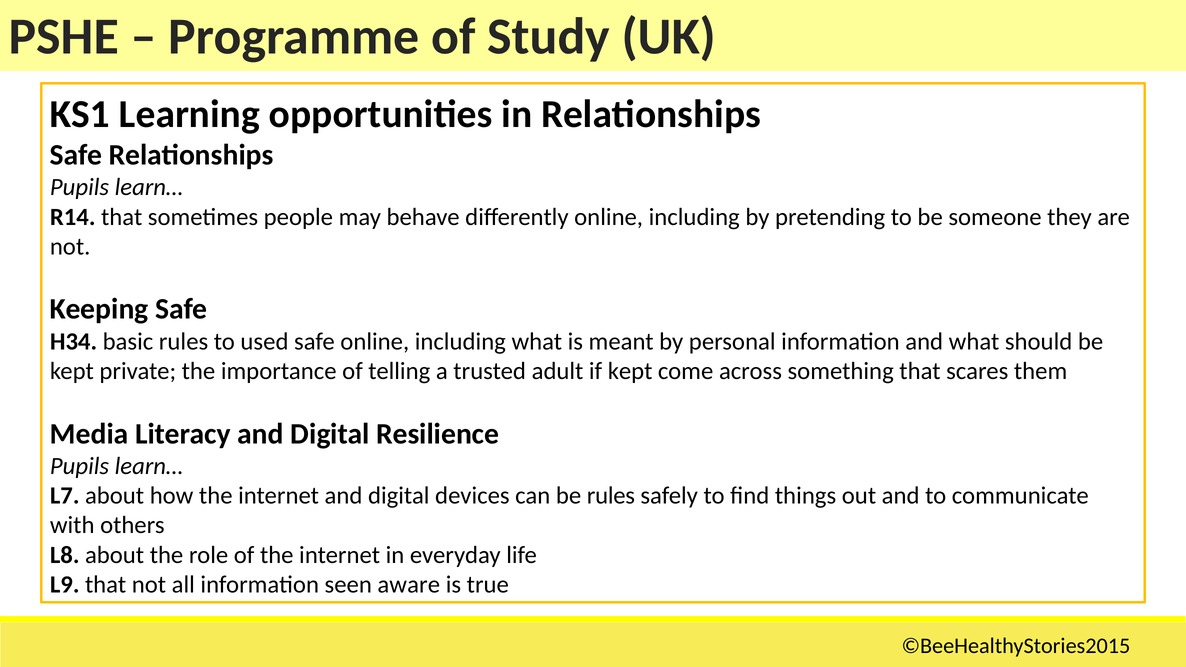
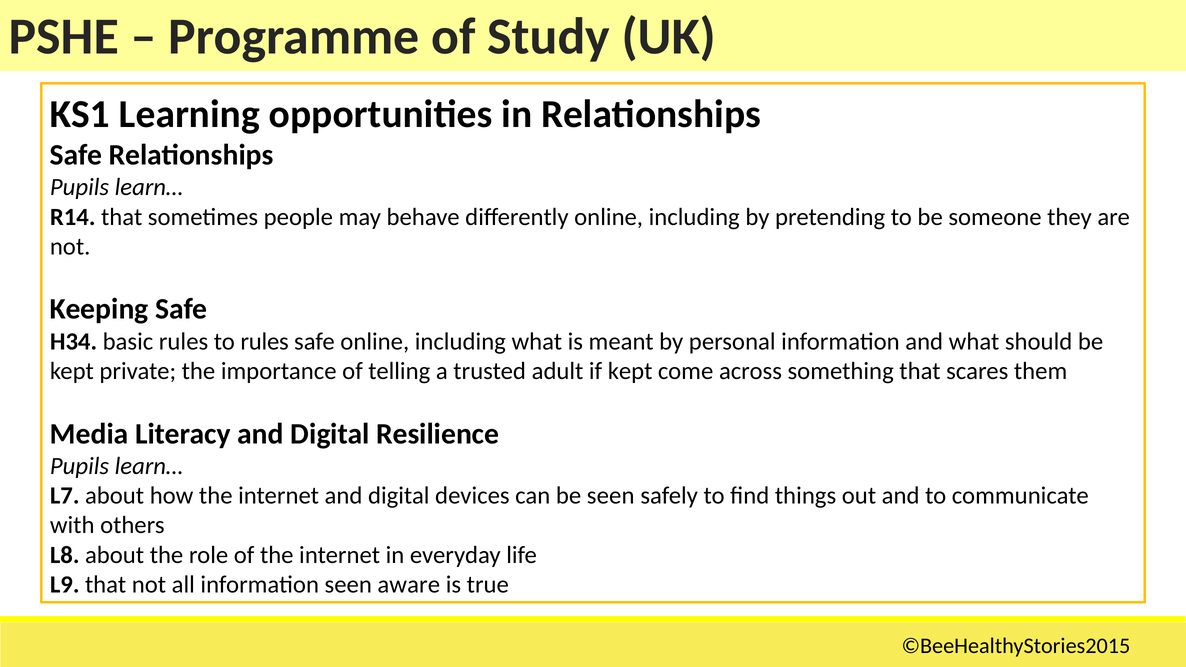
to used: used -> rules (265, 342)
be rules: rules -> seen (611, 496)
